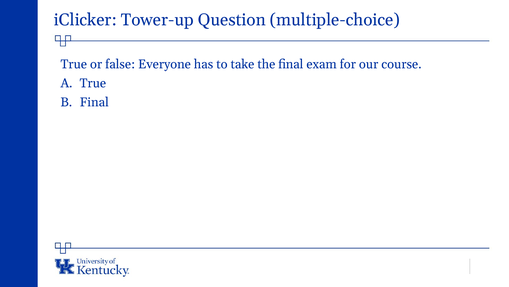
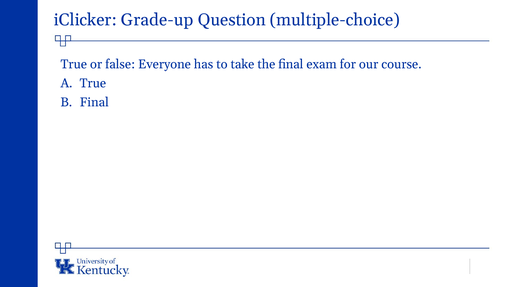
Tower-up: Tower-up -> Grade-up (157, 20)
